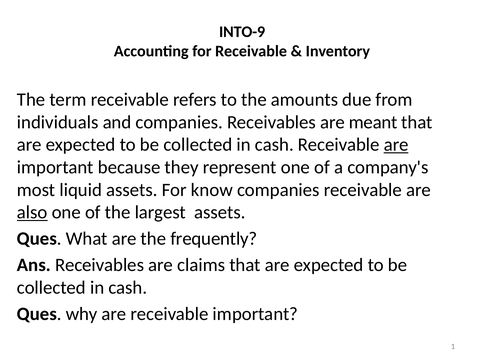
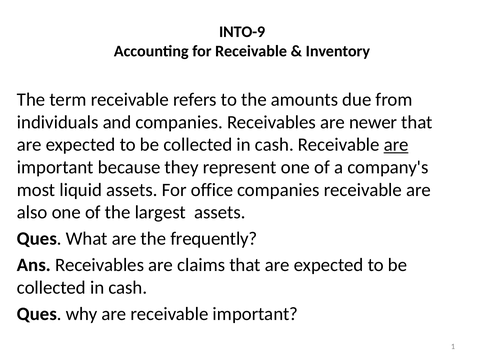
meant: meant -> newer (373, 122)
know: know -> office (212, 190)
also underline: present -> none (32, 212)
